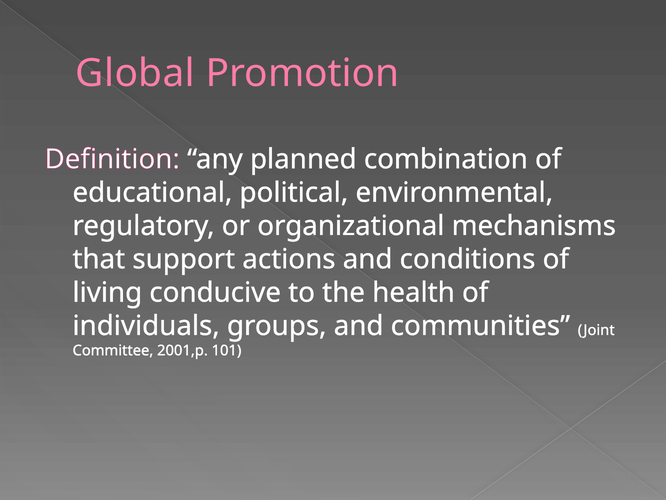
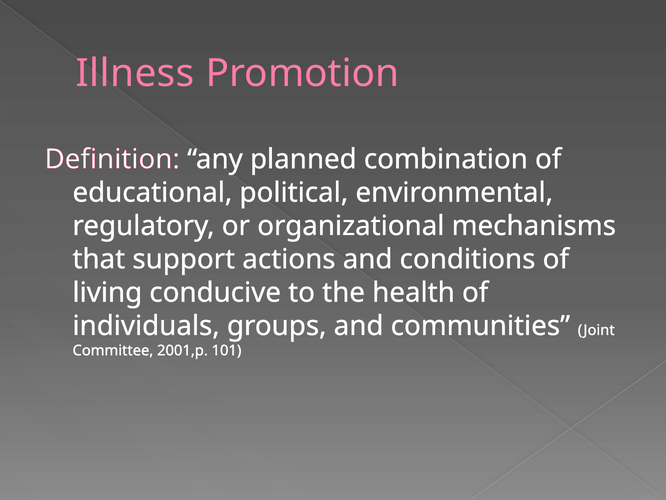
Global: Global -> Illness (135, 73)
